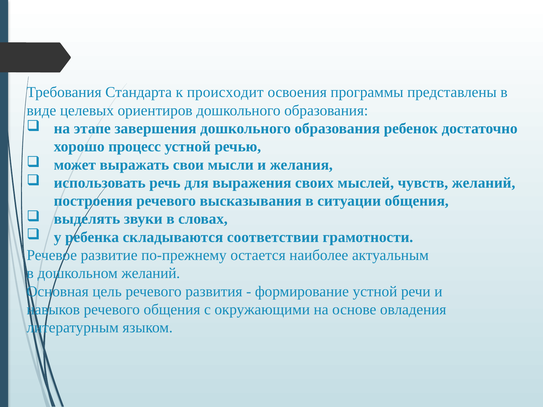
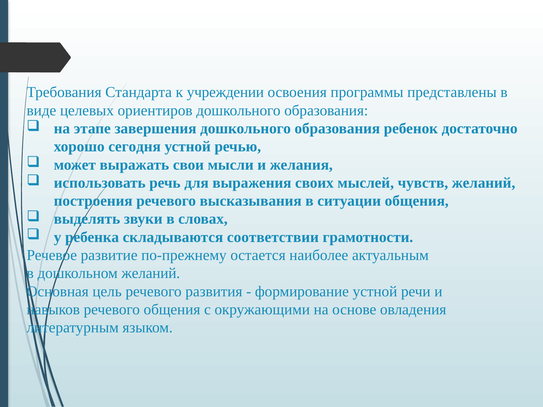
происходит: происходит -> учреждении (225, 92)
процесс: процесс -> сегодня (135, 147)
